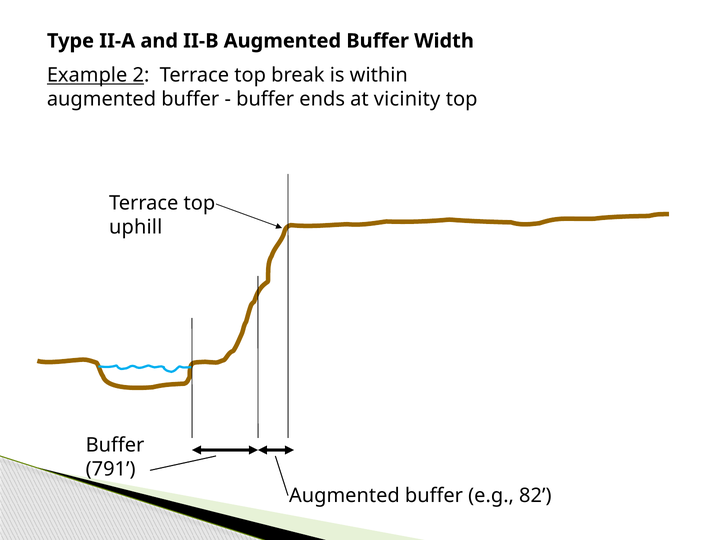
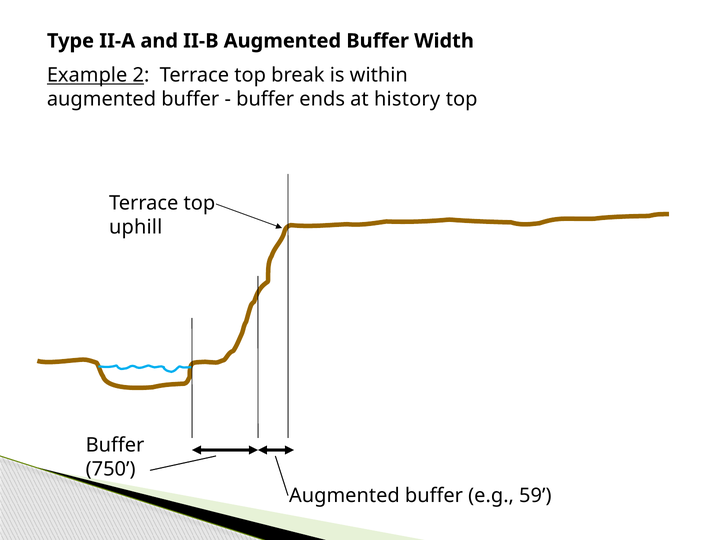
vicinity: vicinity -> history (407, 99)
791: 791 -> 750 (111, 469)
82: 82 -> 59 (535, 496)
